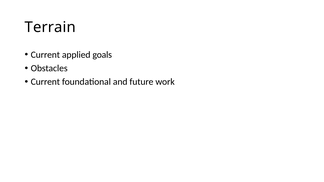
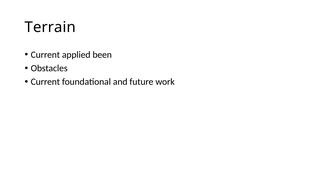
goals: goals -> been (102, 55)
